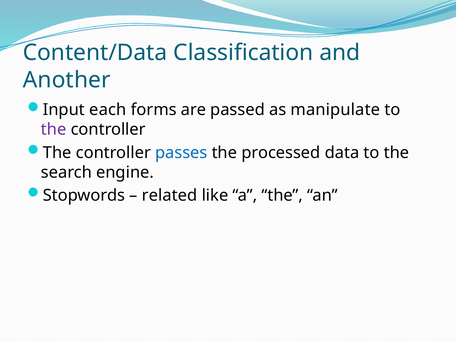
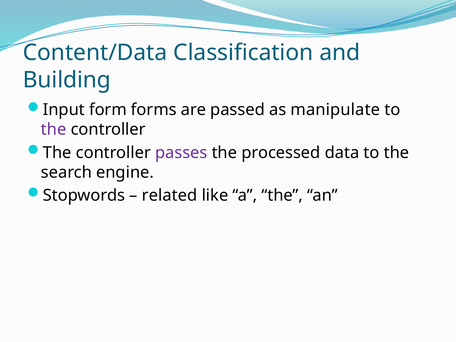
Another: Another -> Building (67, 80)
each: each -> form (108, 110)
passes colour: blue -> purple (181, 153)
